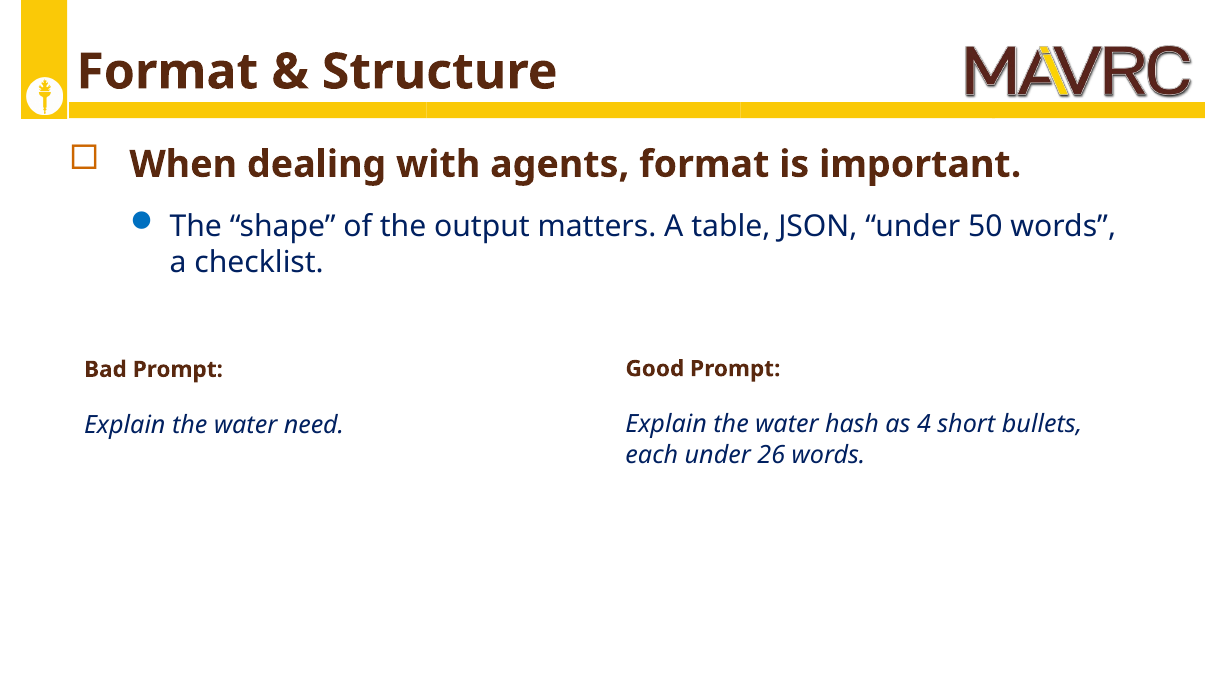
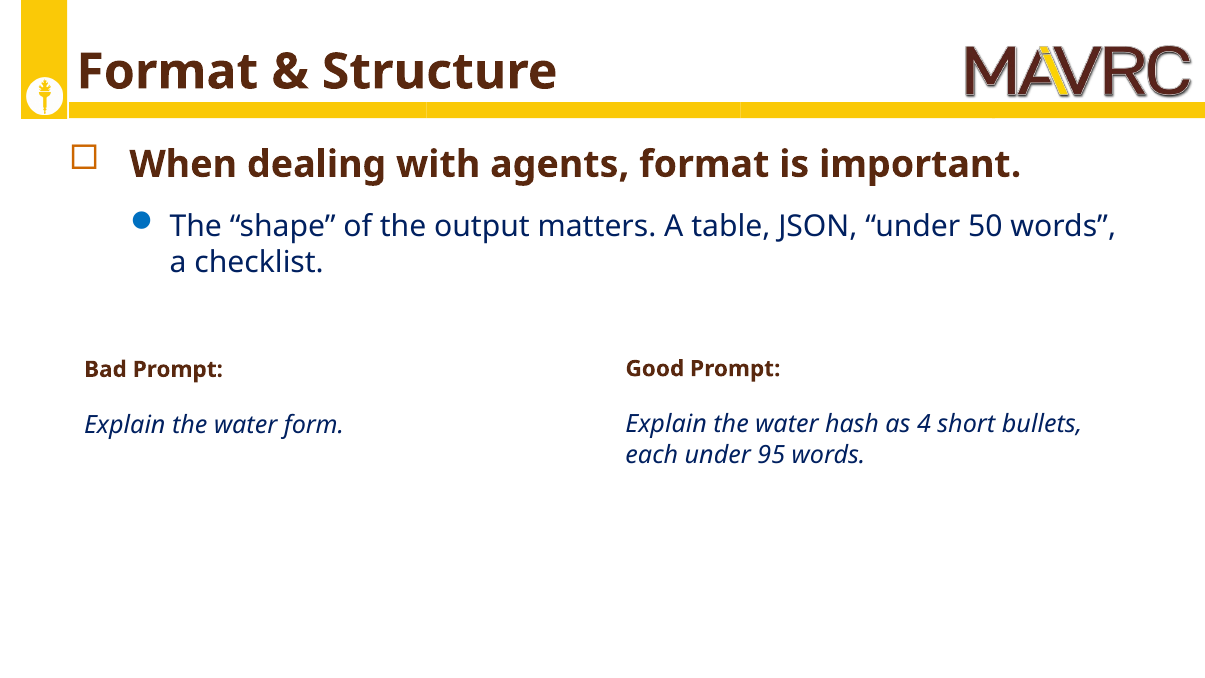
need: need -> form (314, 425)
26: 26 -> 95 (771, 455)
